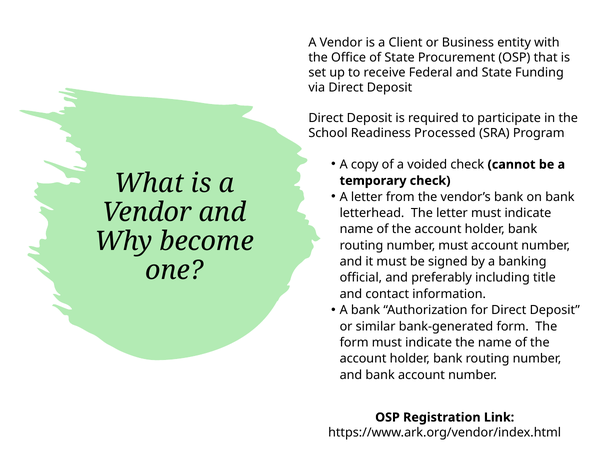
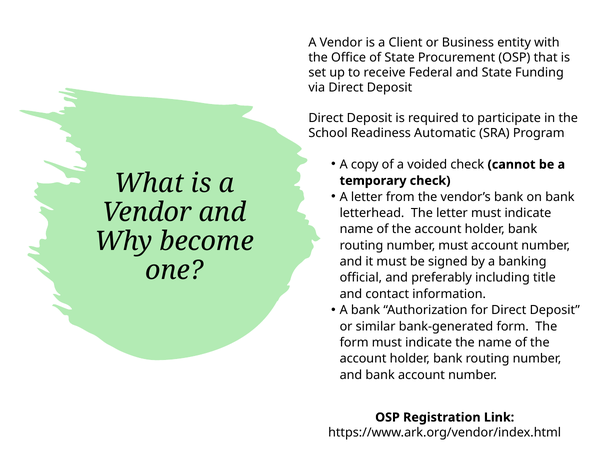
Processed: Processed -> Automatic (445, 133)
